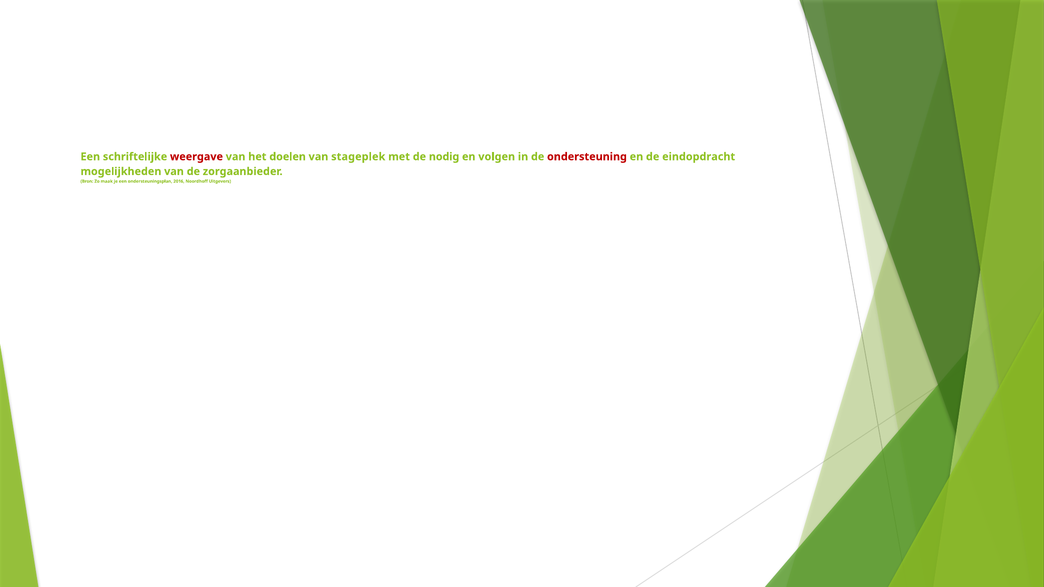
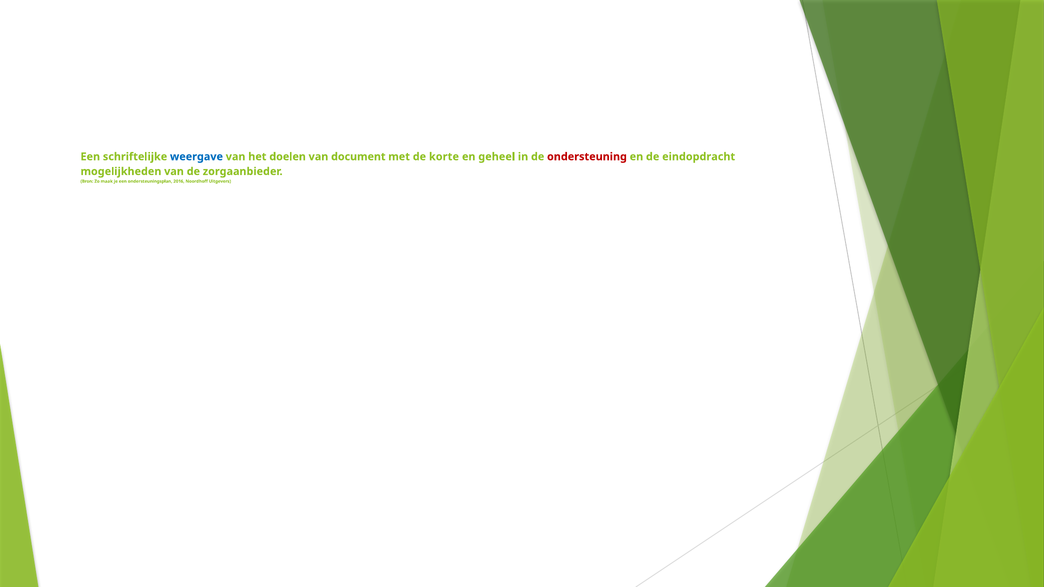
weergave colour: red -> blue (196, 157)
stageplek: stageplek -> document (358, 157)
nodig: nodig -> korte (444, 157)
volgen: volgen -> geheel (497, 157)
